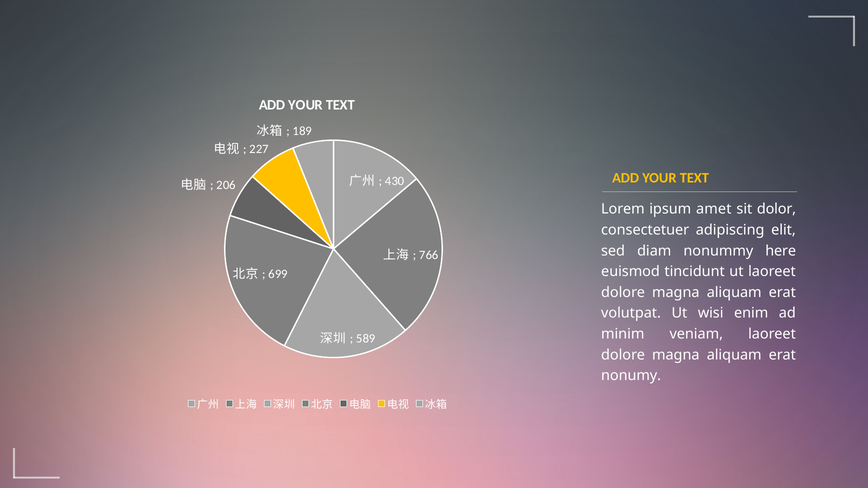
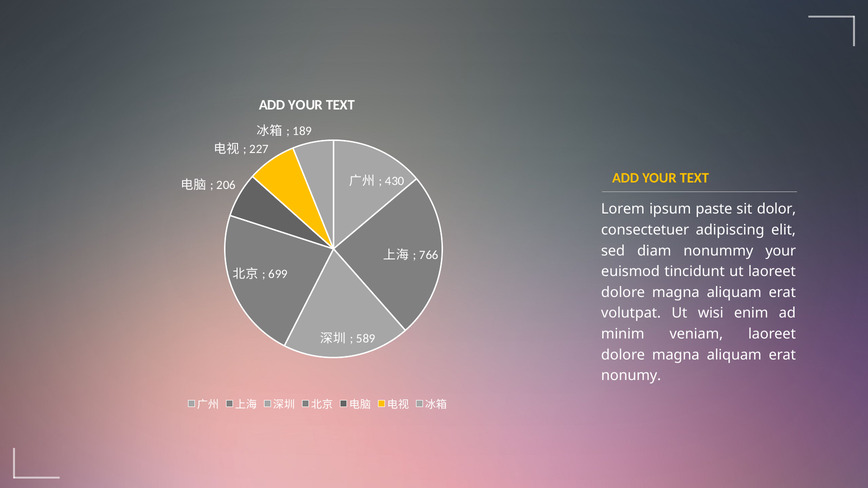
amet: amet -> paste (714, 209)
nonummy here: here -> your (781, 251)
